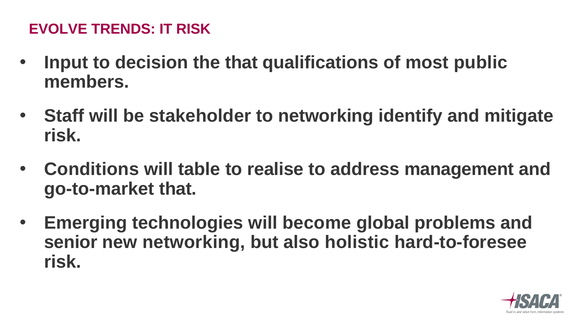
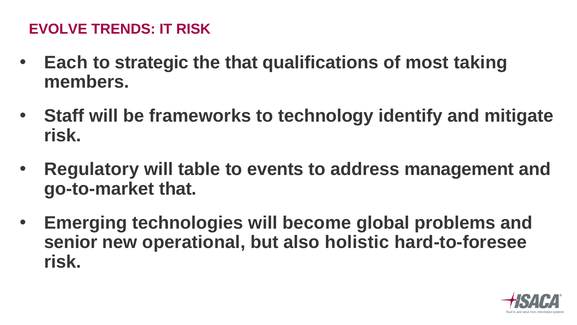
Input: Input -> Each (66, 62)
decision: decision -> strategic (152, 62)
public: public -> taking (481, 62)
stakeholder: stakeholder -> frameworks (200, 116)
to networking: networking -> technology (326, 116)
Conditions: Conditions -> Regulatory (92, 169)
realise: realise -> events (275, 169)
new networking: networking -> operational (194, 242)
